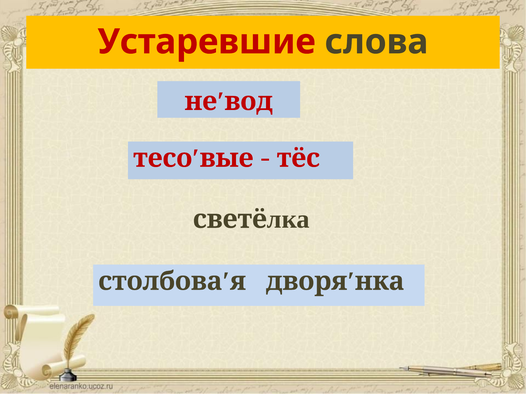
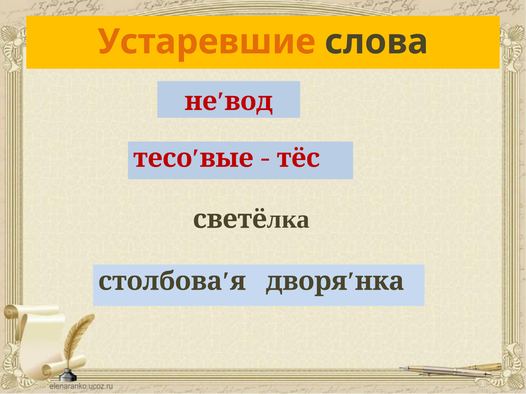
Устаревшие colour: red -> orange (207, 42)
